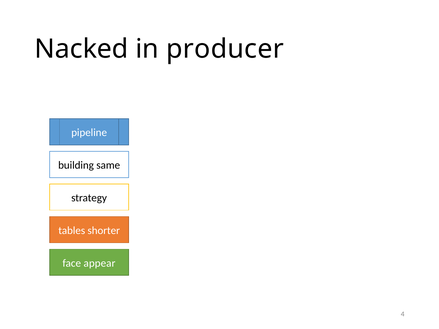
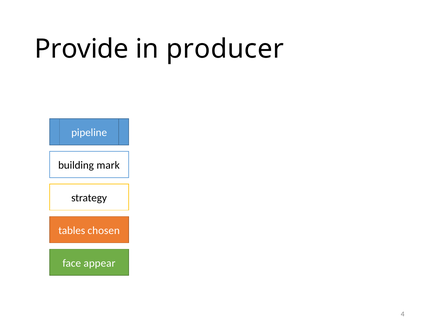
Nacked: Nacked -> Provide (82, 49)
same: same -> mark (108, 165)
shorter: shorter -> chosen (104, 231)
